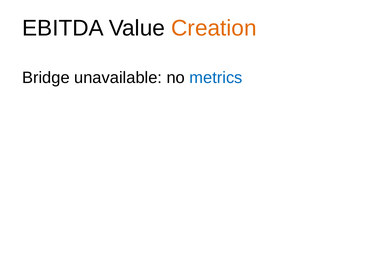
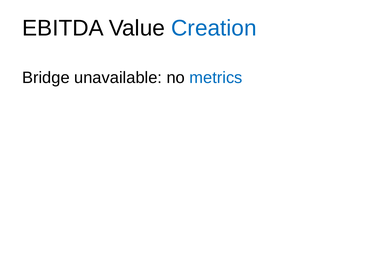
Creation colour: orange -> blue (214, 28)
